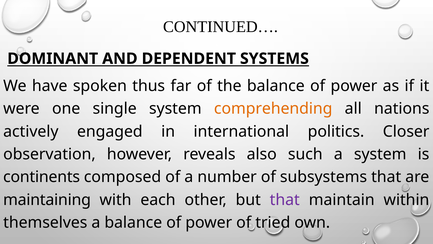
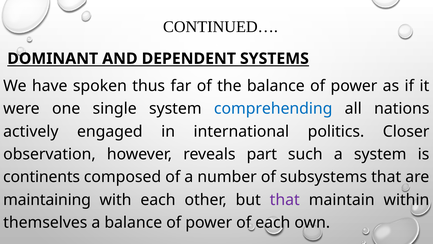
comprehending colour: orange -> blue (273, 109)
also: also -> part (262, 154)
of tried: tried -> each (273, 222)
